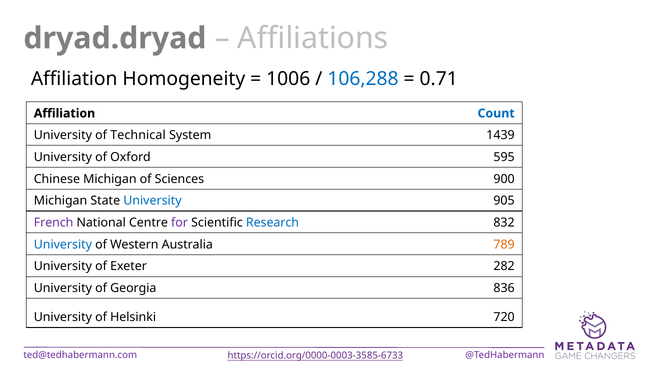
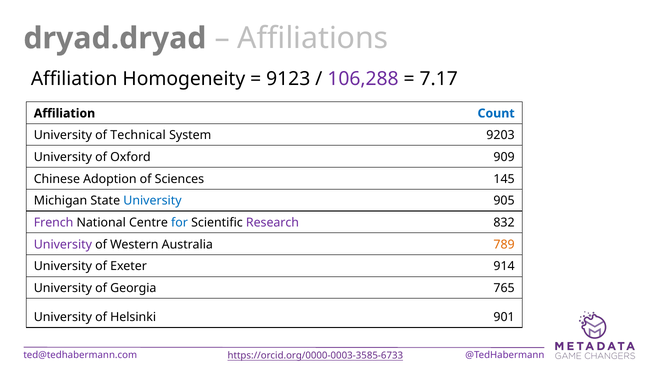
1006: 1006 -> 9123 (288, 79)
106,288 colour: blue -> purple (363, 79)
0.71: 0.71 -> 7.17 (439, 79)
1439: 1439 -> 9203 (501, 135)
595: 595 -> 909 (504, 157)
Chinese Michigan: Michigan -> Adoption (110, 179)
900: 900 -> 145 (504, 179)
for colour: purple -> blue (179, 223)
Research colour: blue -> purple (273, 223)
University colour: blue -> purple (63, 244)
282: 282 -> 914 (504, 266)
836: 836 -> 765 (504, 288)
720: 720 -> 901 (504, 317)
